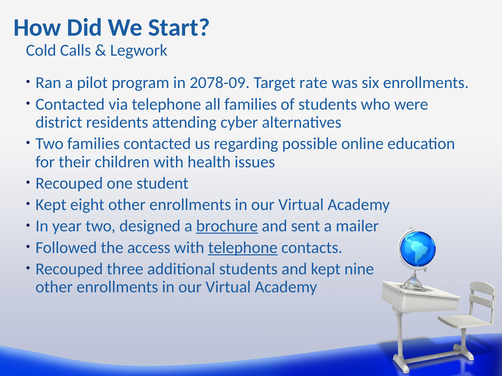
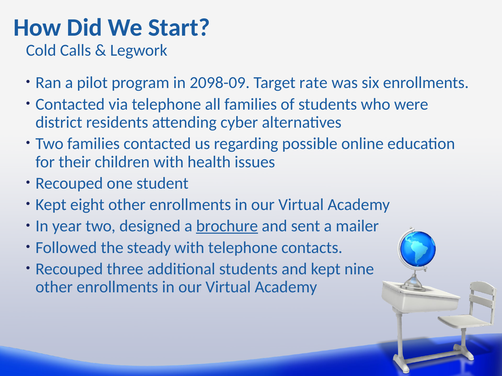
2078-09: 2078-09 -> 2098-09 (220, 83)
access: access -> steady (149, 248)
telephone underline: present -> none (243, 248)
